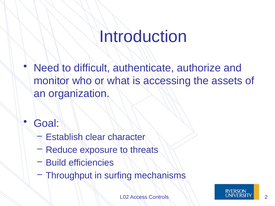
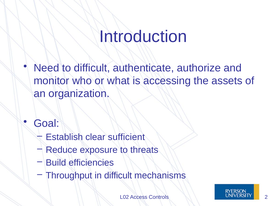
character: character -> sufficient (126, 137)
in surfing: surfing -> difficult (118, 176)
